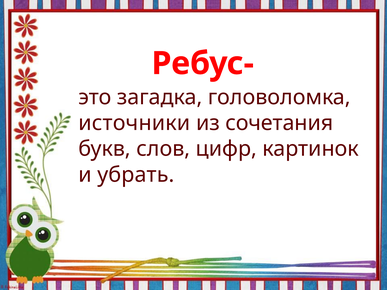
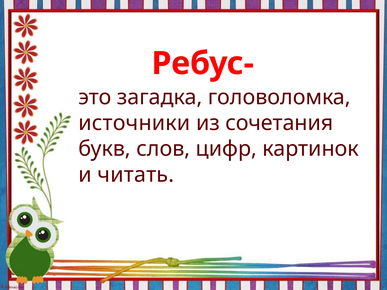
убрать: убрать -> читать (136, 175)
